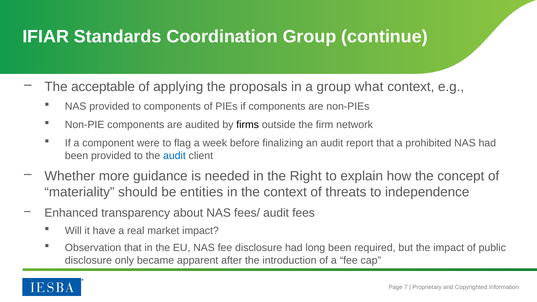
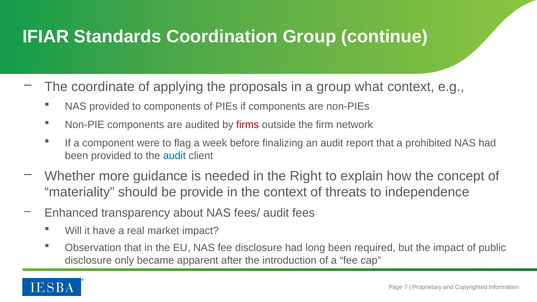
acceptable: acceptable -> coordinate (103, 87)
firms colour: black -> red (248, 125)
entities: entities -> provide (202, 192)
